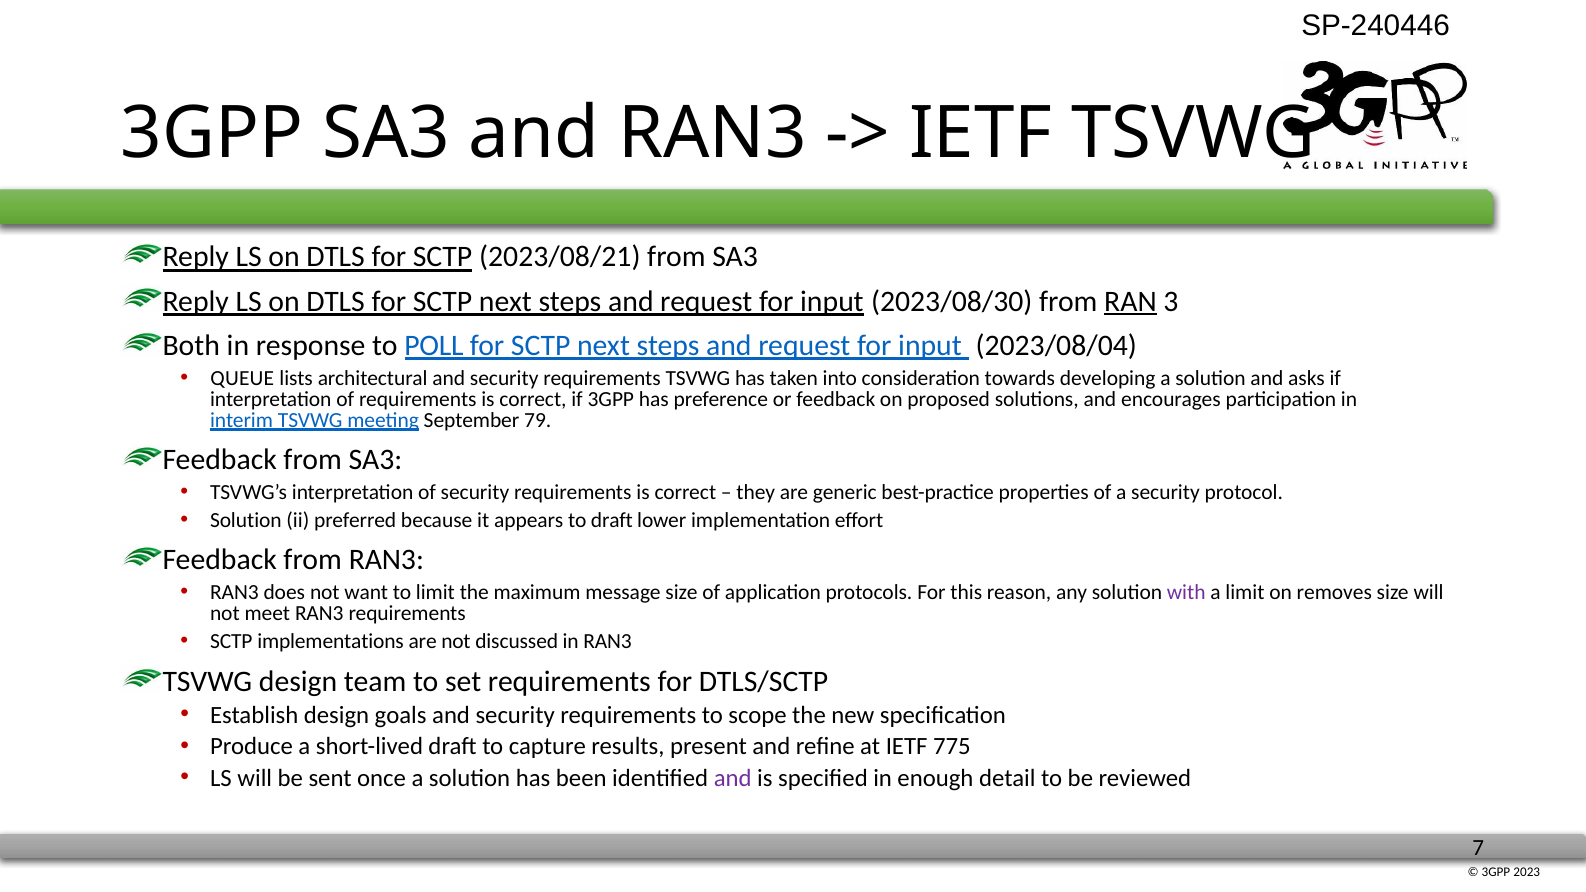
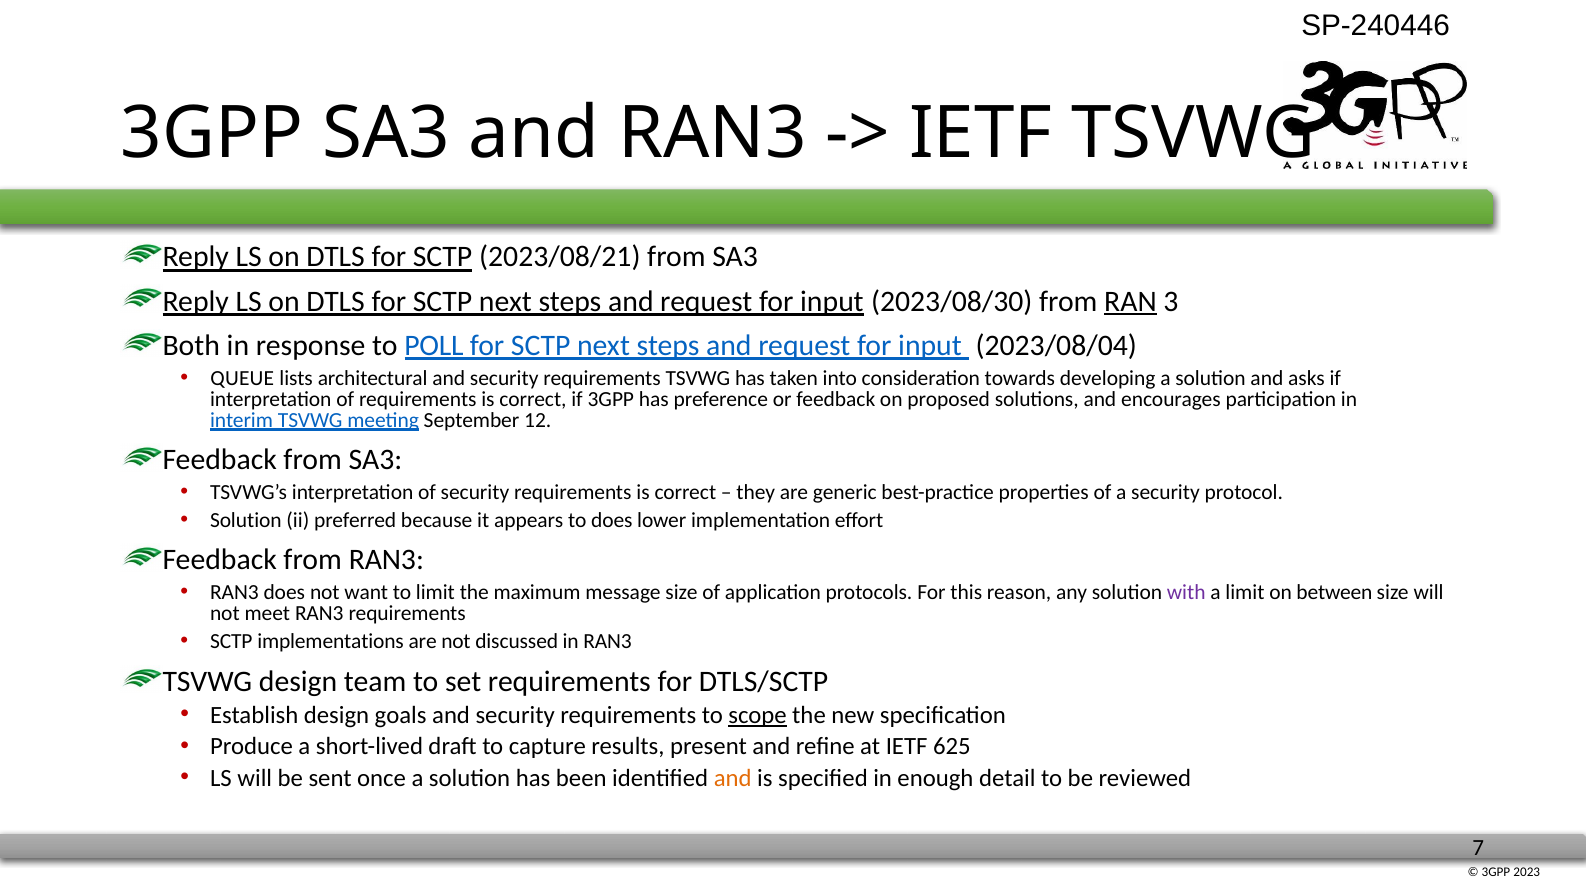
79: 79 -> 12 (538, 420)
to draft: draft -> does (612, 521)
removes: removes -> between (1334, 593)
scope underline: none -> present (758, 715)
775: 775 -> 625 (952, 747)
and colour: purple -> orange (733, 778)
